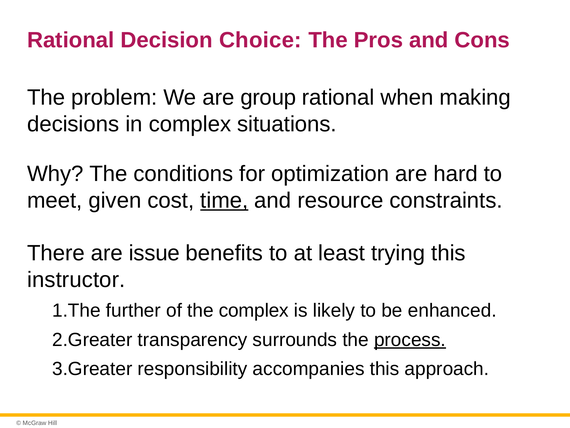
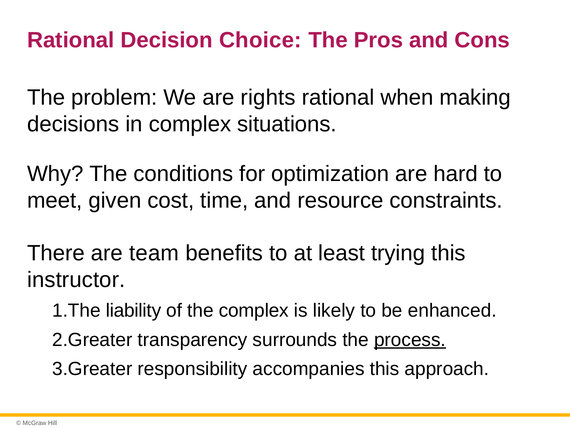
group: group -> rights (268, 97)
time underline: present -> none (224, 200)
issue: issue -> team (154, 253)
further: further -> liability (134, 310)
